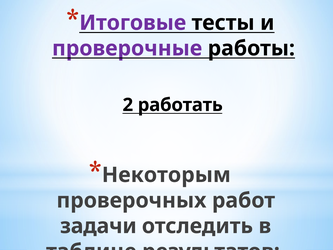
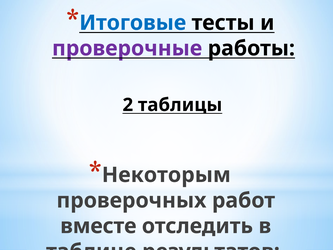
Итоговые colour: purple -> blue (133, 23)
работать: работать -> таблицы (180, 105)
задачи: задачи -> вместе (98, 226)
